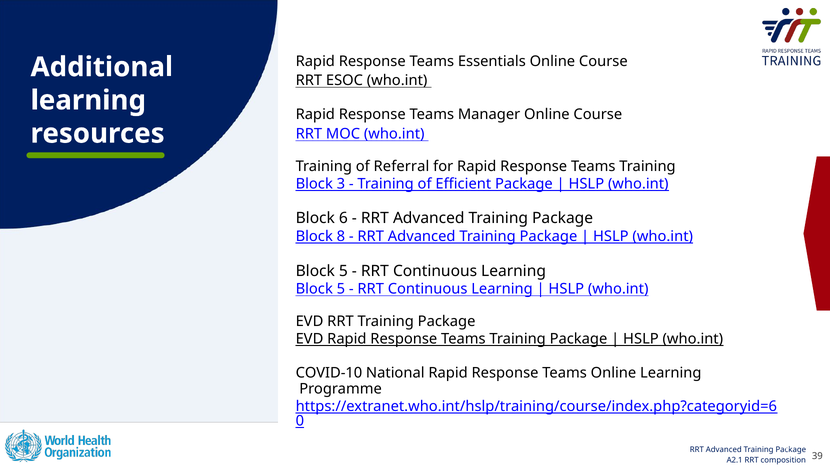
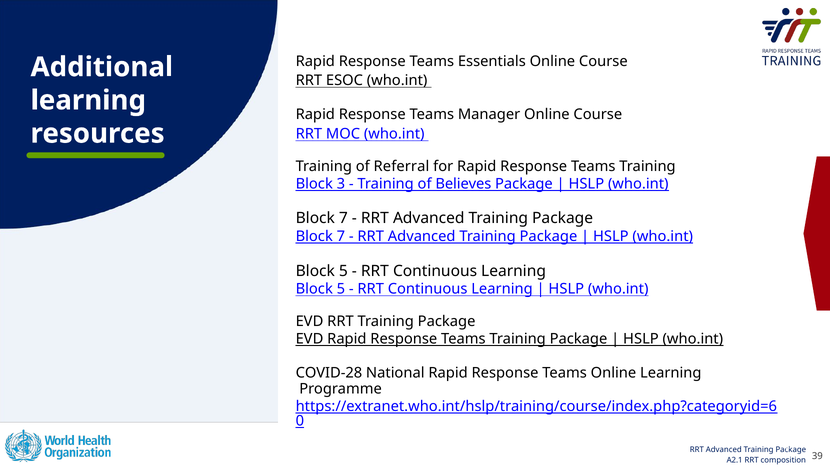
Efficient: Efficient -> Believes (463, 184)
6: 6 -> 7 (343, 218)
8: 8 -> 7 (341, 236)
COVID-10: COVID-10 -> COVID-28 (329, 373)
